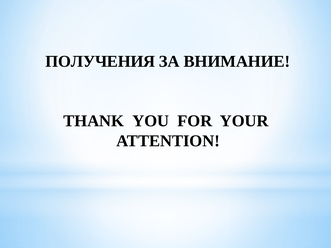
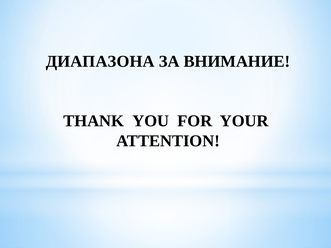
ПОЛУЧЕНИЯ: ПОЛУЧЕНИЯ -> ДИАПАЗОНА (100, 62)
